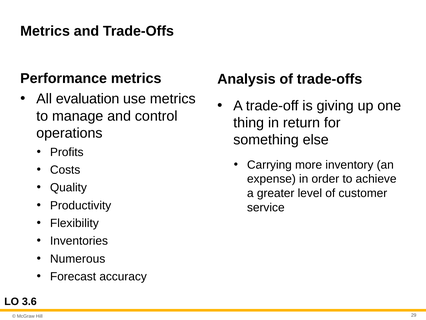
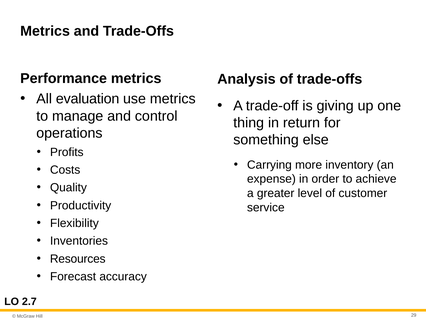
Numerous: Numerous -> Resources (78, 258)
3.6: 3.6 -> 2.7 (29, 301)
